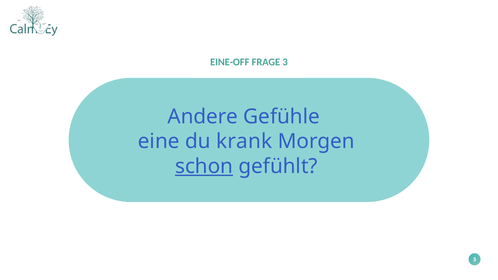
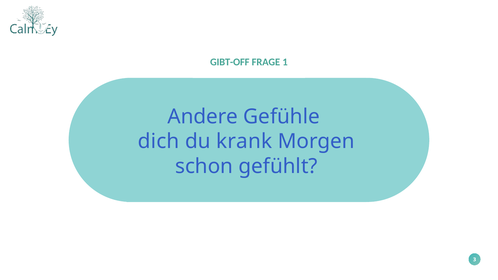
EINE-OFF: EINE-OFF -> GIBT-OFF (230, 62)
FRAGE 3: 3 -> 1 (285, 62)
eine: eine -> dich (159, 141)
schon underline: present -> none (204, 166)
